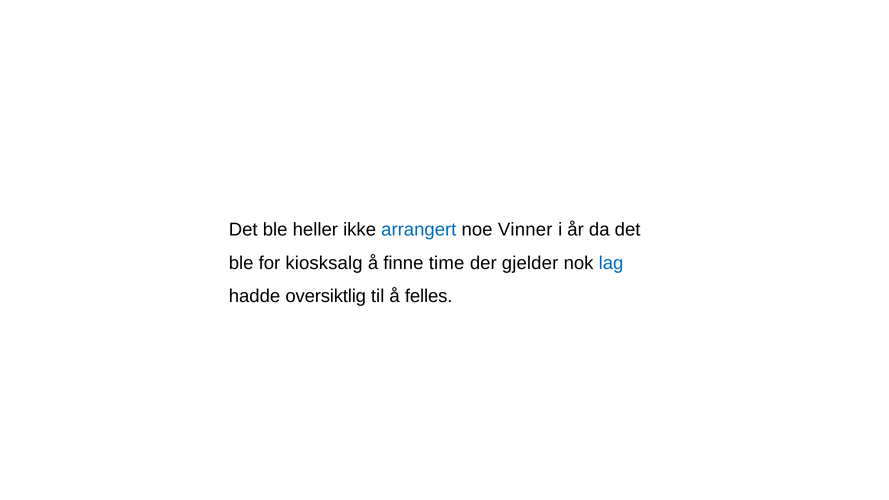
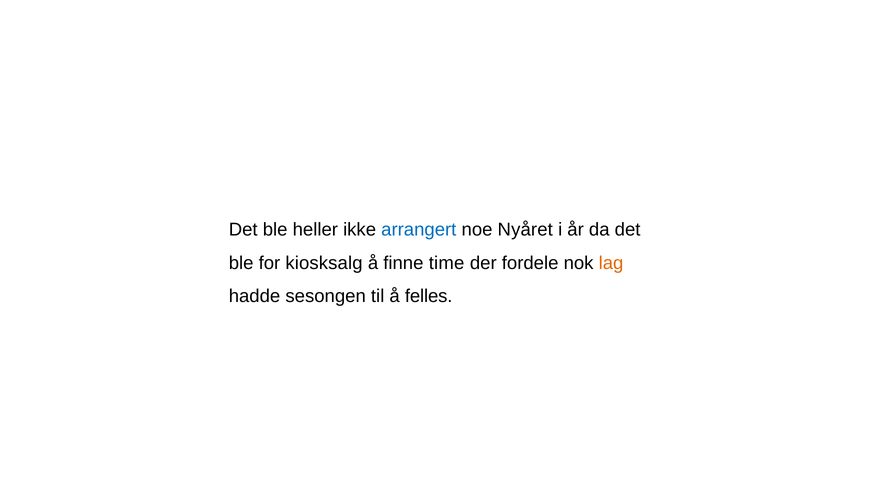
Vinner: Vinner -> Nyåret (525, 230)
gjelder: gjelder -> fordele (530, 263)
lag colour: blue -> orange (611, 263)
oversiktlig: oversiktlig -> sesongen (326, 296)
